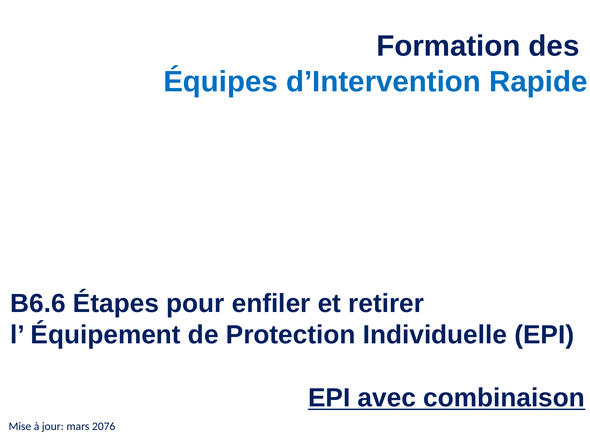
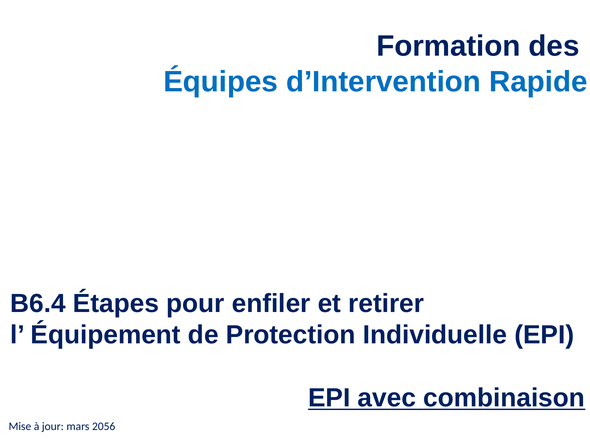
B6.6: B6.6 -> B6.4 (38, 304)
2076: 2076 -> 2056 (104, 427)
